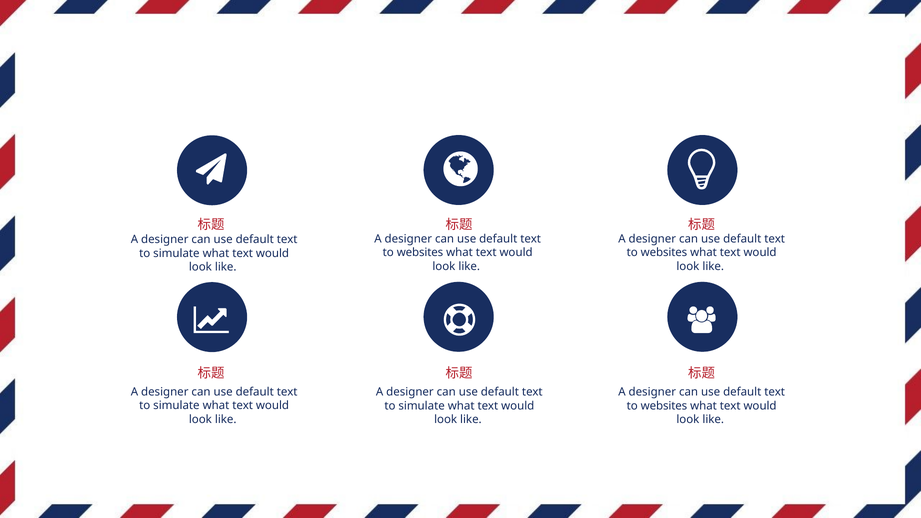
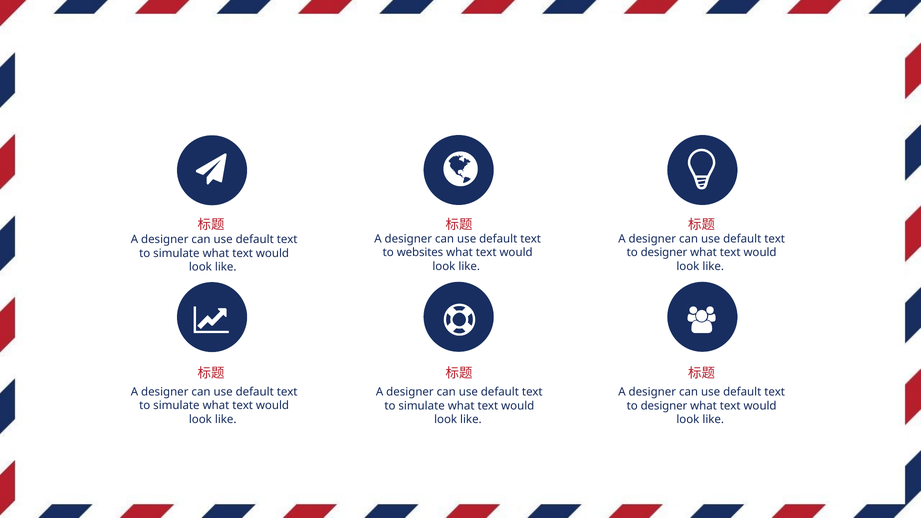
websites: websites -> designer (664, 253)
websites: websites -> designer (664, 406)
